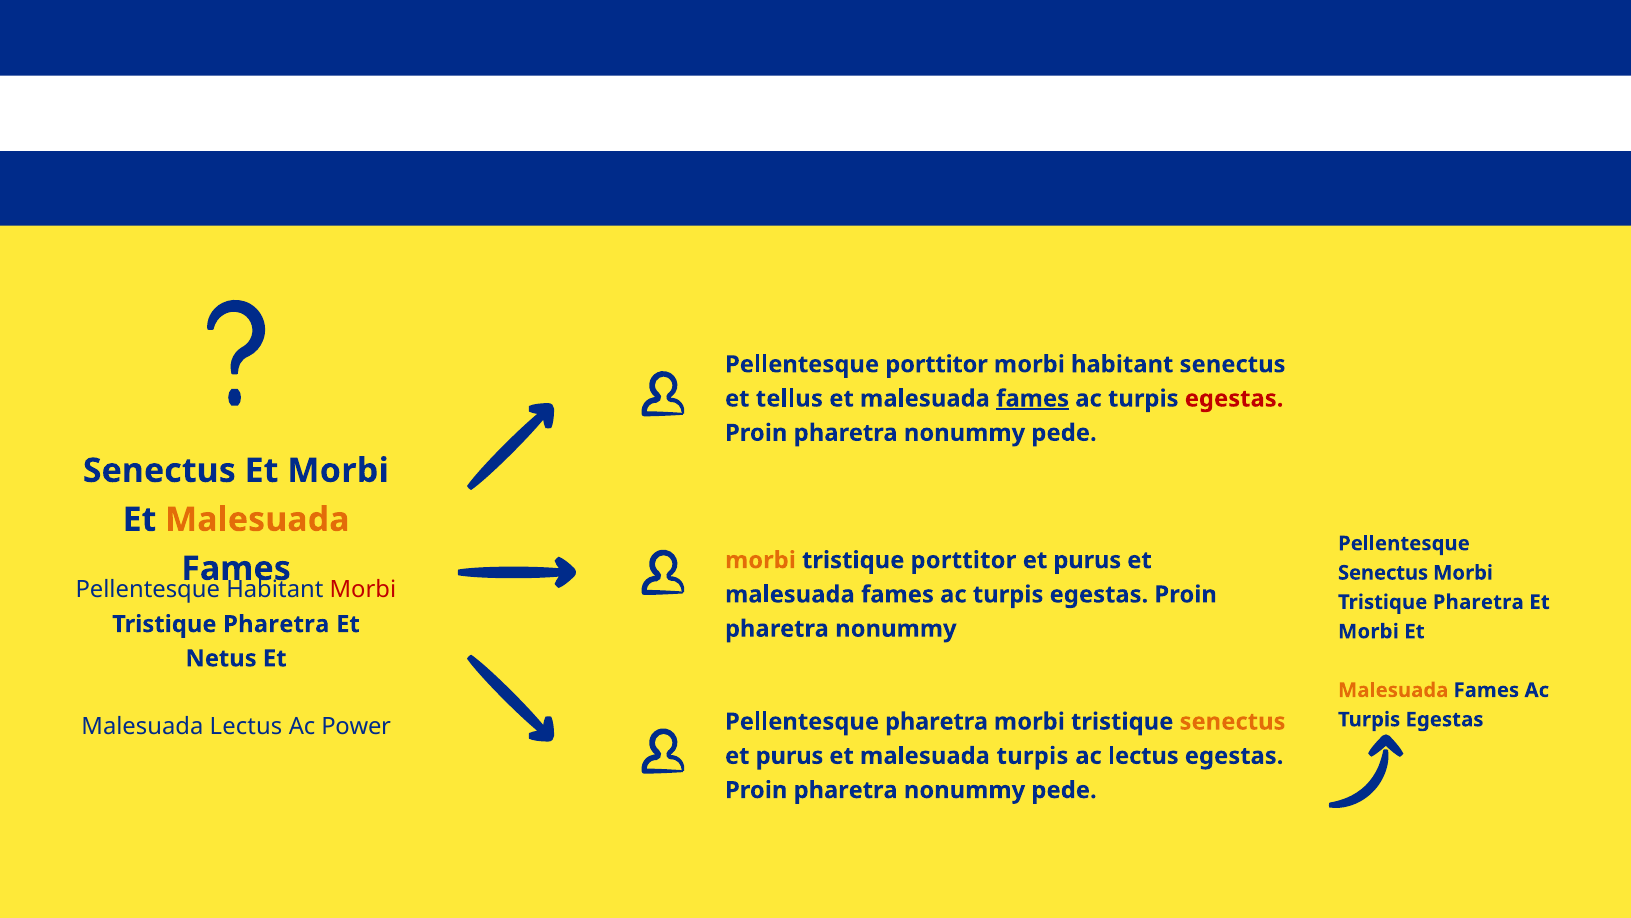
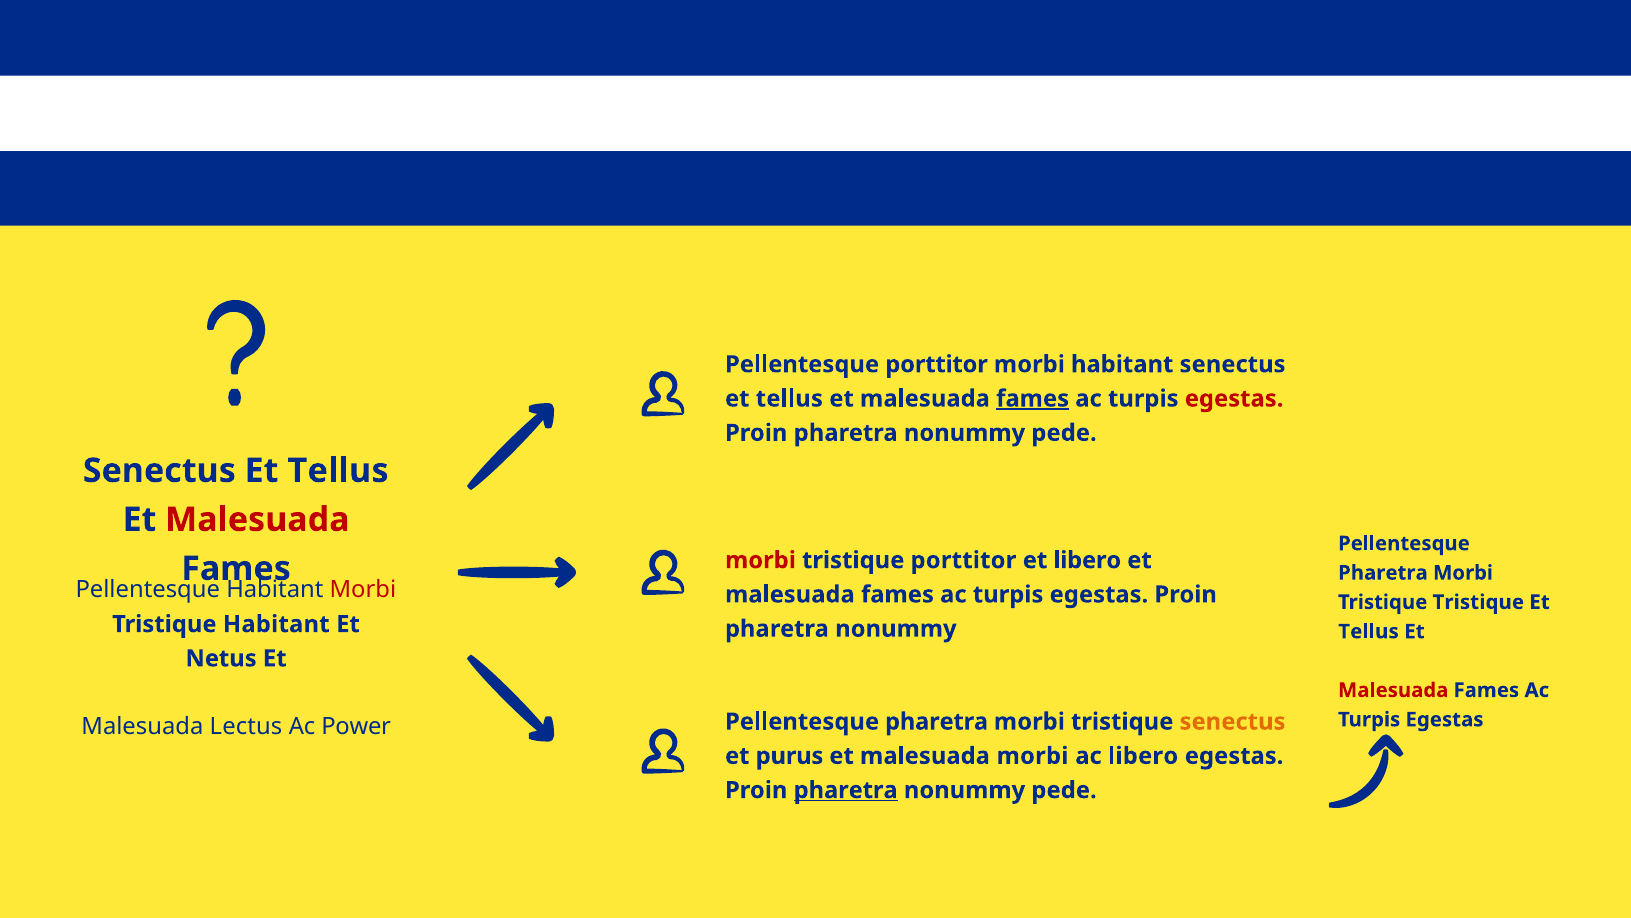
Morbi: Morbi -> Tellus (338, 470)
Malesuada colour: orange -> red (257, 519)
morbi colour: orange -> red (760, 560)
purus: purus -> libero (1087, 560)
Senectus: Senectus -> Pharetra (1383, 573)
Pharetra: Pharetra -> Tristique (1478, 602)
Pharetra: Pharetra -> Habitant (276, 624)
Morbi: Morbi -> Tellus (1368, 631)
Malesuada colour: orange -> red (1393, 690)
malesuada turpis: turpis -> morbi (1033, 756)
ac lectus: lectus -> libero (1143, 756)
pharetra underline: none -> present (846, 790)
